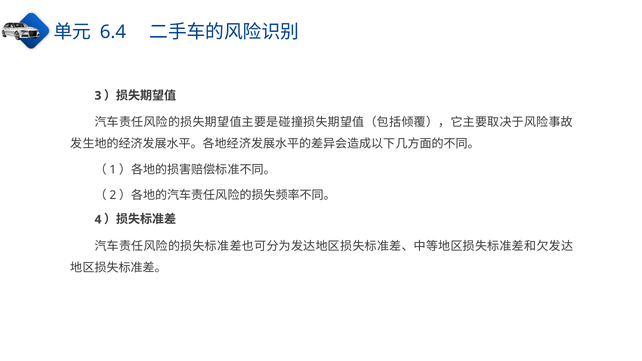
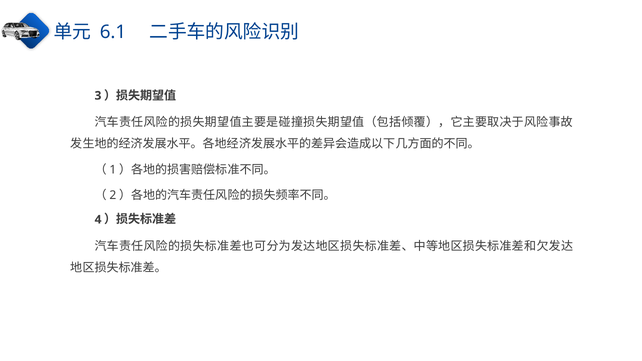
6.4: 6.4 -> 6.1 (113, 32)
